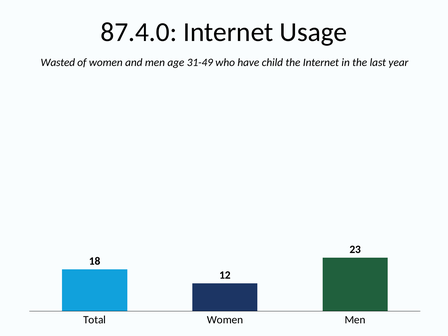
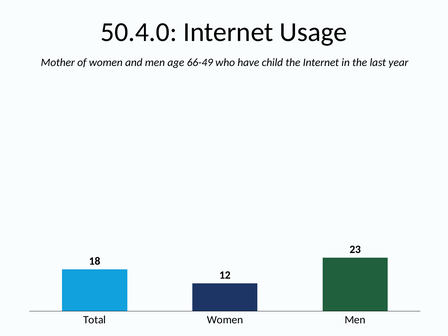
87.4.0: 87.4.0 -> 50.4.0 (139, 32)
Wasted: Wasted -> Mother (58, 62)
31-49: 31-49 -> 66-49 (200, 62)
